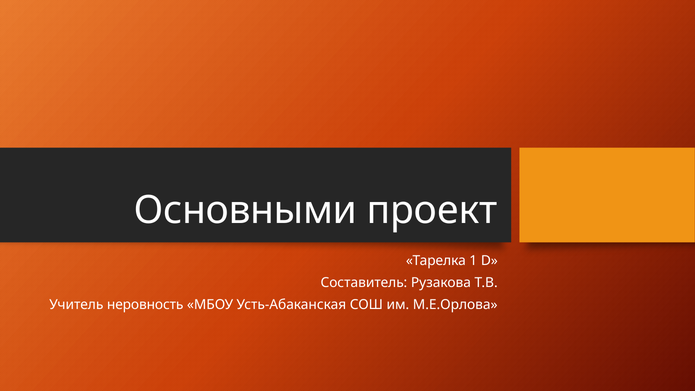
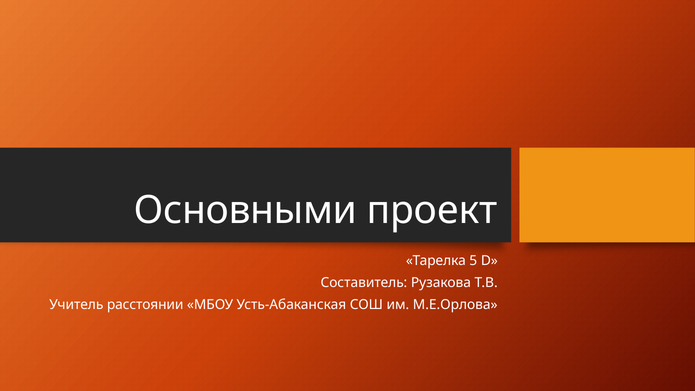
1: 1 -> 5 (473, 260)
неровность: неровность -> расстоянии (145, 305)
